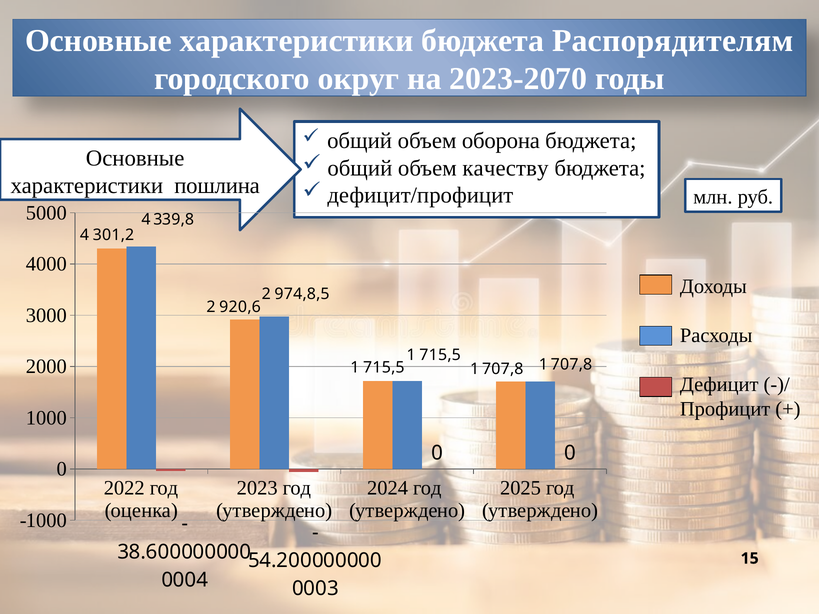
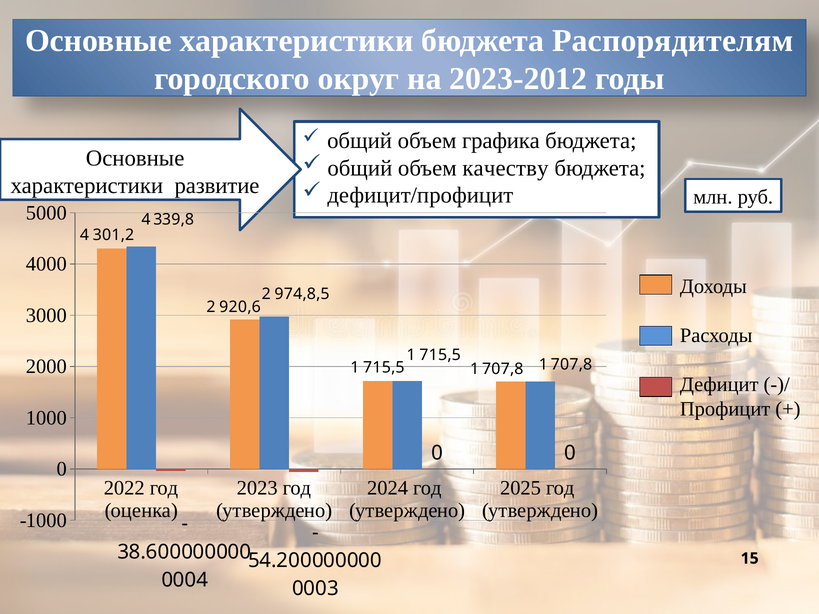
2023-2070: 2023-2070 -> 2023-2012 (518, 79)
оборона: оборона -> графика (501, 141)
пошлина: пошлина -> развитие (217, 186)
